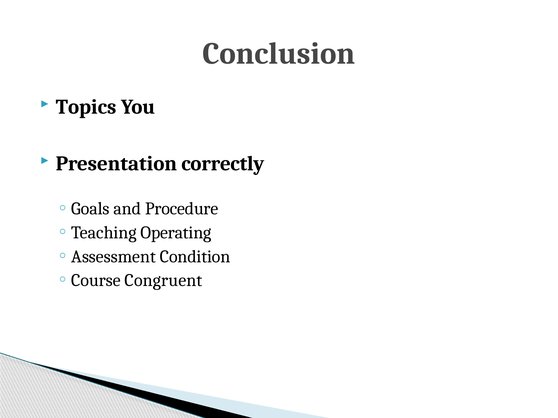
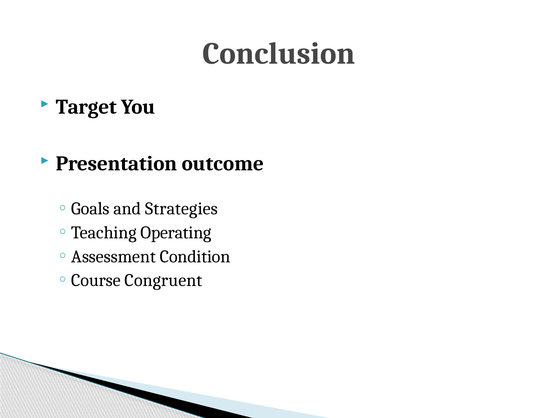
Topics: Topics -> Target (86, 107)
correctly: correctly -> outcome (223, 164)
Procedure: Procedure -> Strategies (182, 209)
